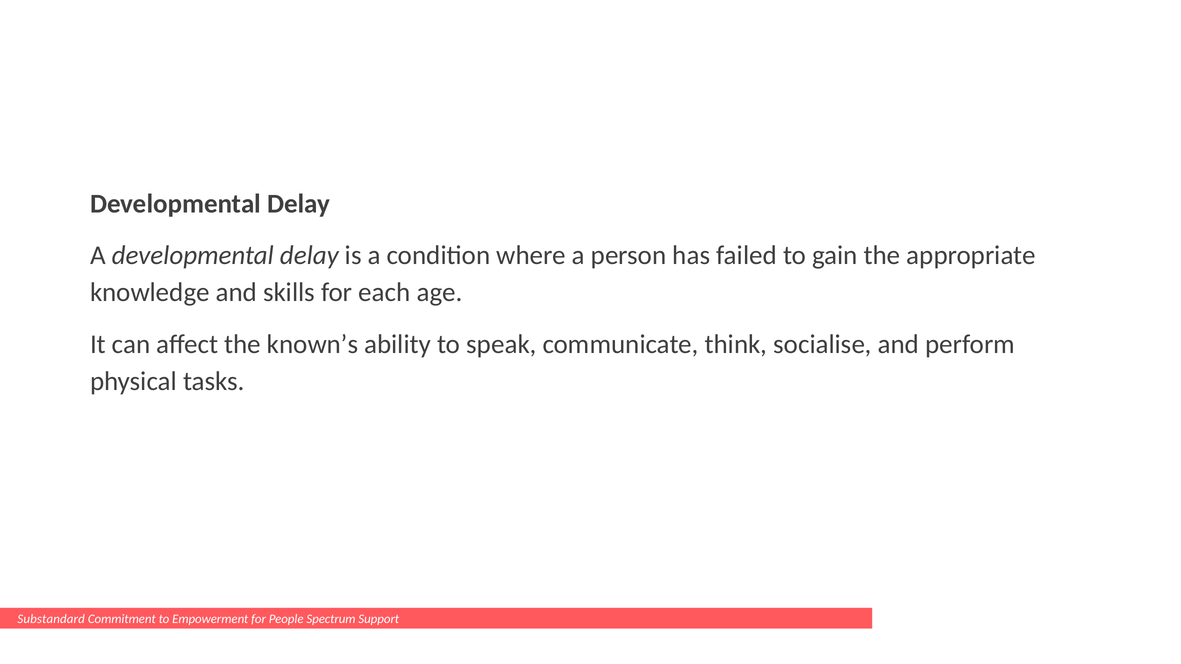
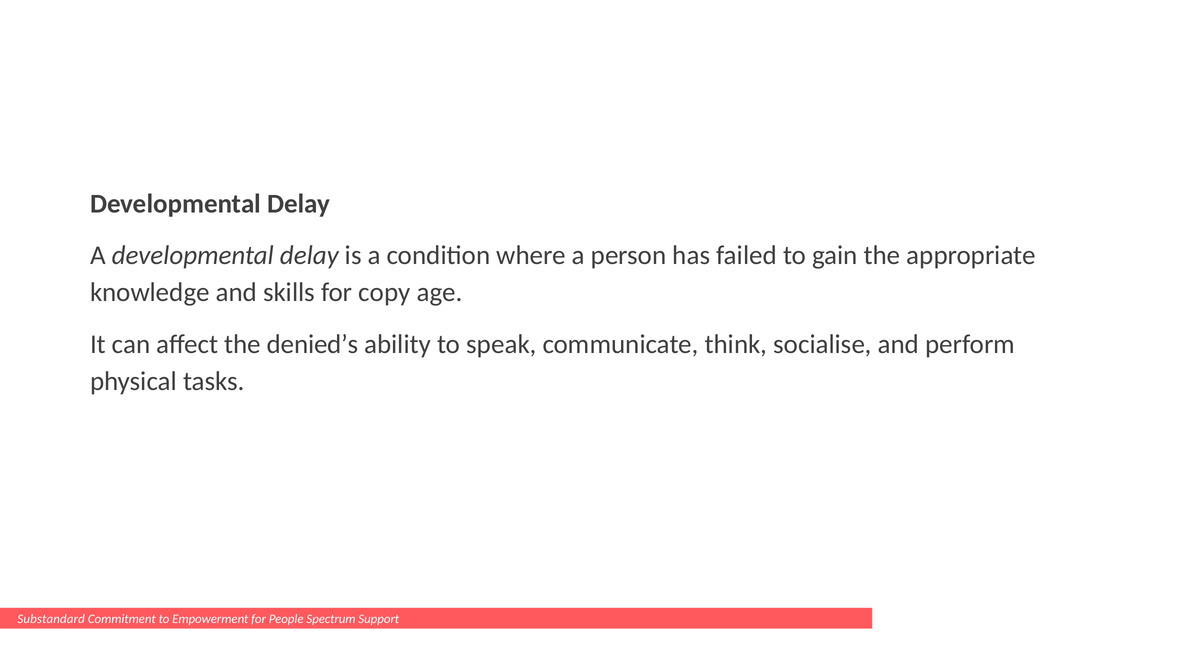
each: each -> copy (385, 293)
known’s: known’s -> denied’s (313, 344)
